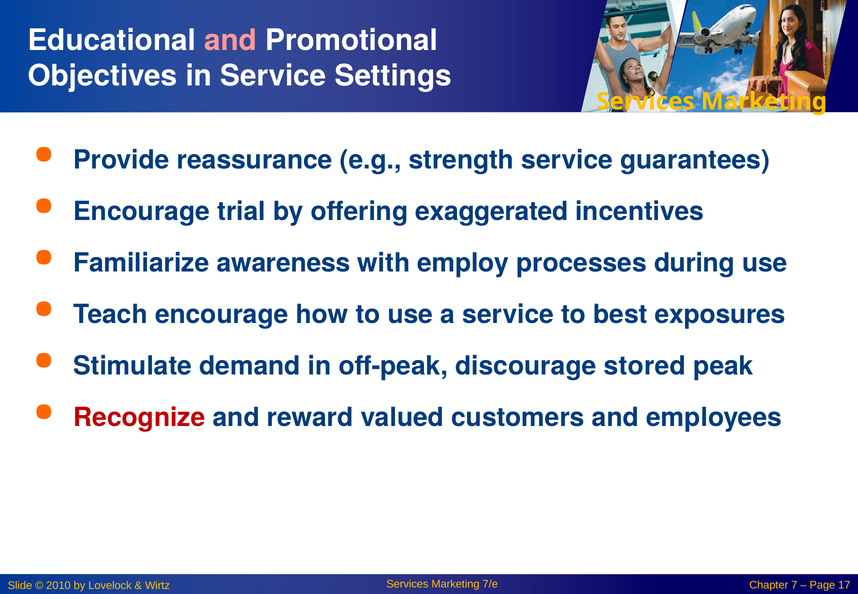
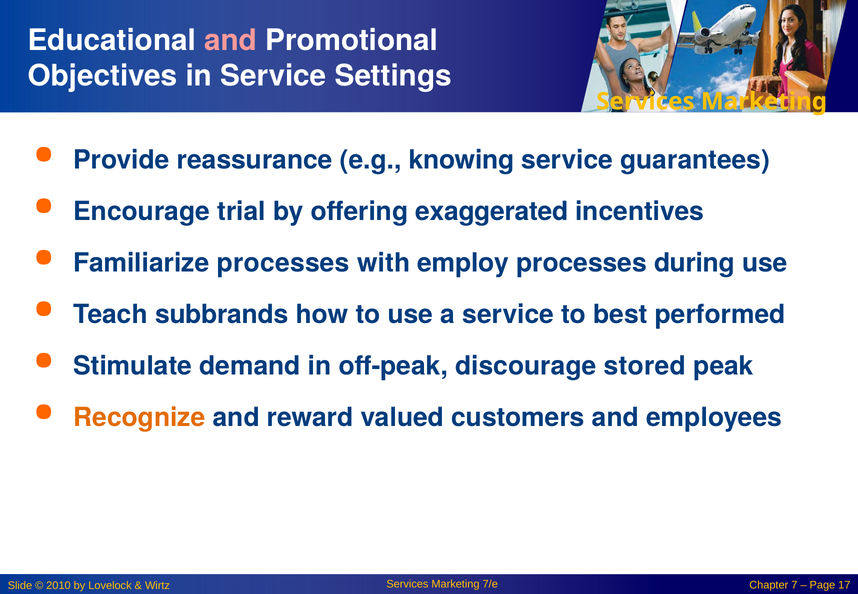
strength: strength -> knowing (462, 160)
Familiarize awareness: awareness -> processes (283, 263)
Teach encourage: encourage -> subbrands (222, 315)
exposures: exposures -> performed (720, 315)
Recognize colour: red -> orange (139, 418)
